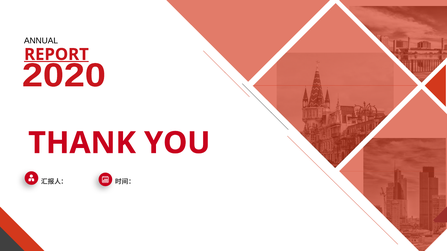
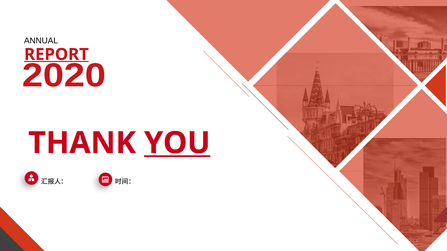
YOU underline: none -> present (177, 143)
